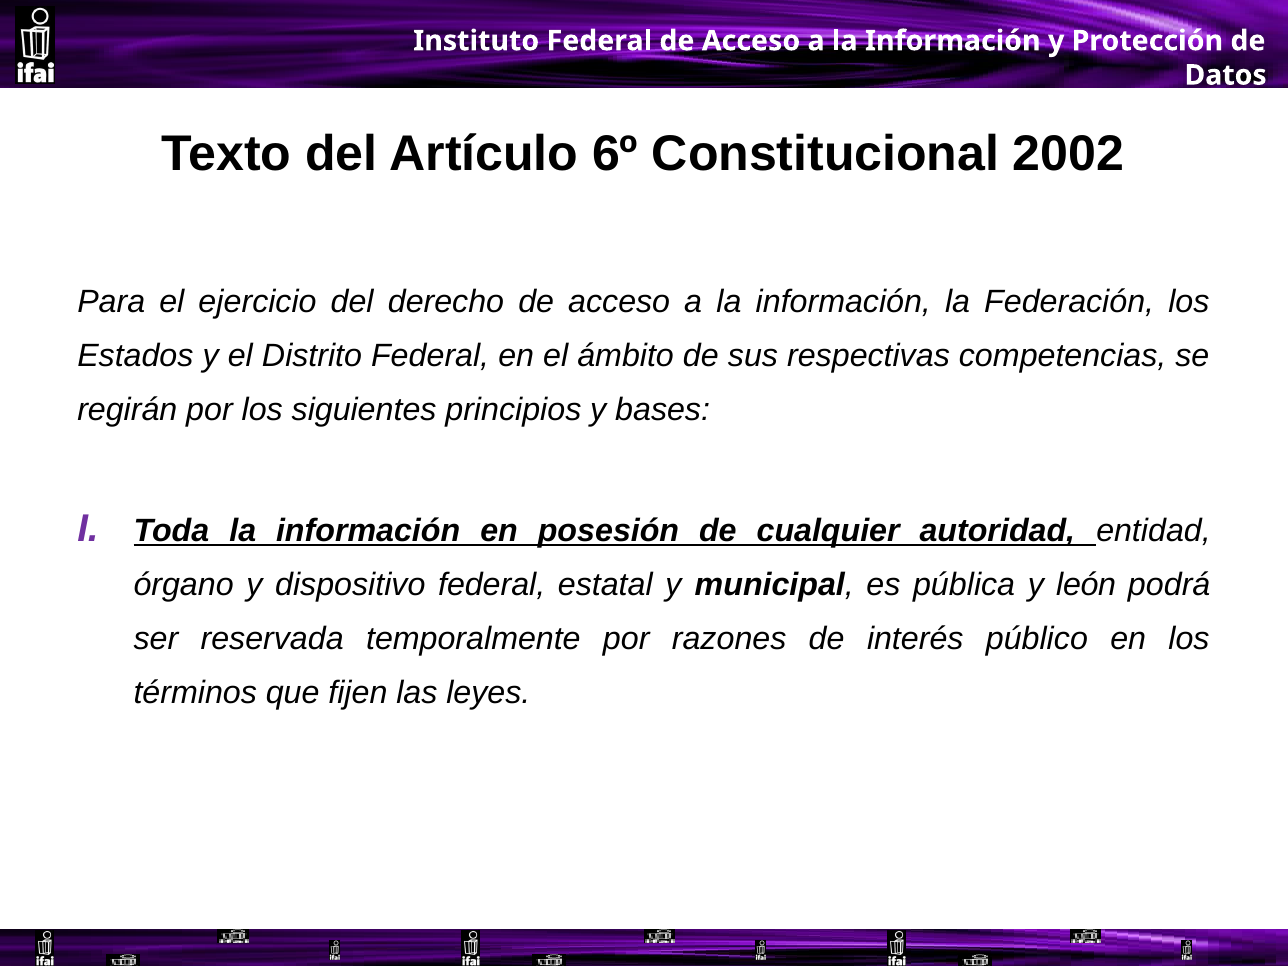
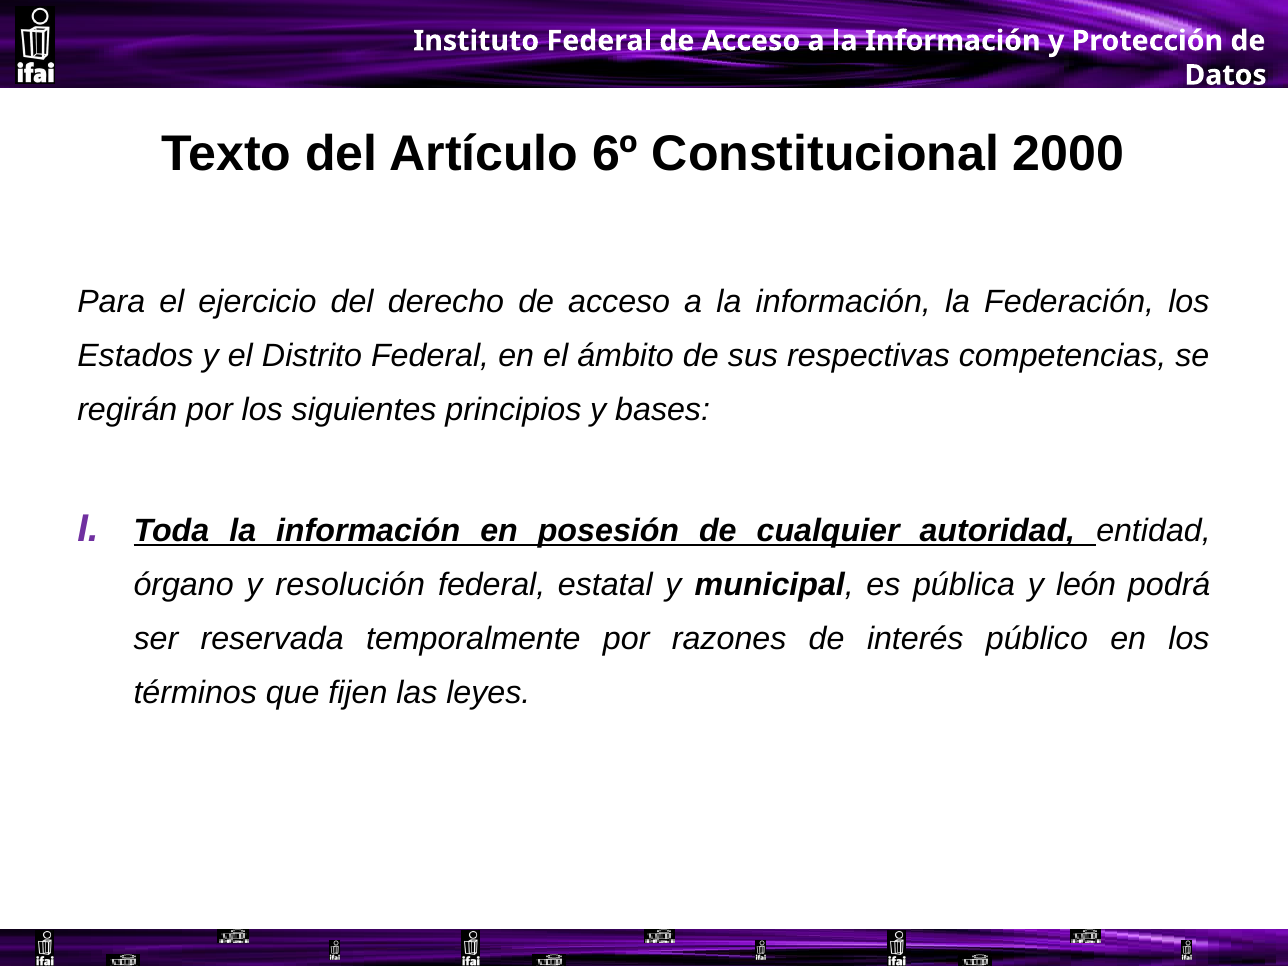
2002: 2002 -> 2000 (1068, 154)
dispositivo: dispositivo -> resolución (350, 585)
